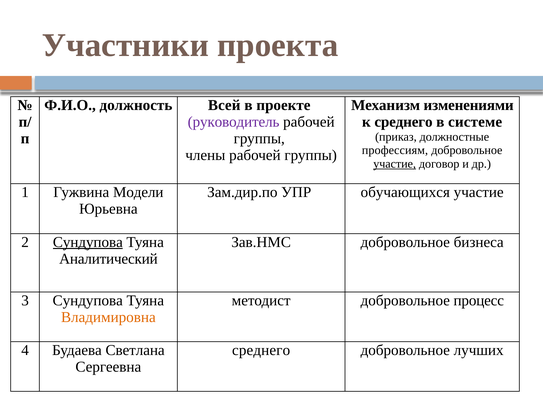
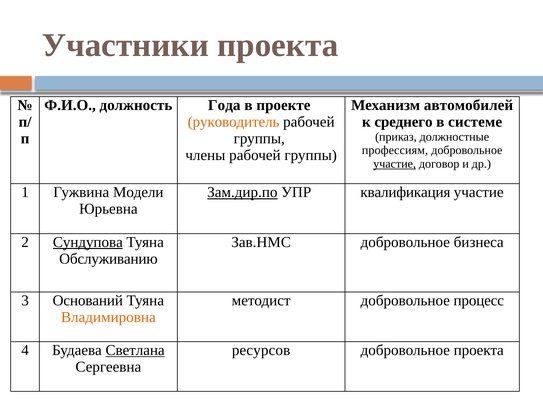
Всей: Всей -> Года (224, 105)
изменениями: изменениями -> автомобилей (469, 105)
руководитель colour: purple -> orange (234, 122)
Зам.дир.по underline: none -> present (242, 192)
обучающихся: обучающихся -> квалификация (405, 192)
Аналитический: Аналитический -> Обслуживанию (108, 259)
3 Сундупова: Сундупова -> Оснований (88, 301)
Светлана underline: none -> present (135, 350)
среднего: среднего -> ресурсов (261, 350)
добровольное лучших: лучших -> проекта (479, 350)
